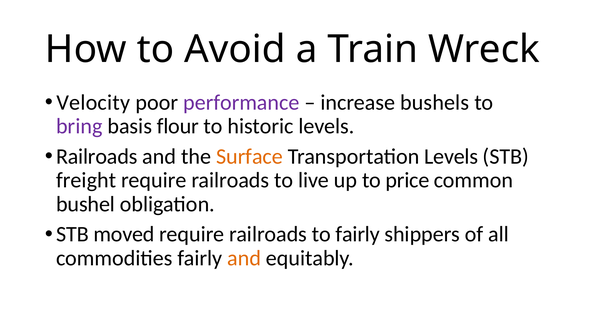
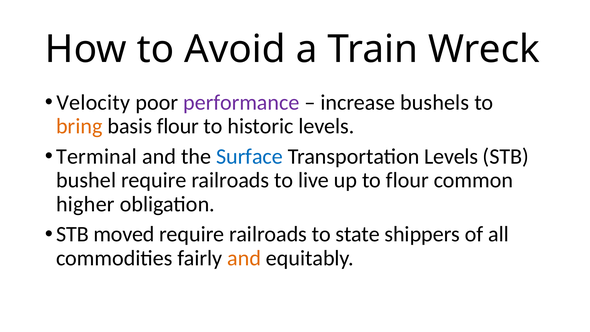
bring colour: purple -> orange (79, 126)
Railroads: Railroads -> Terminal (97, 156)
Surface colour: orange -> blue (249, 156)
freight: freight -> bushel (86, 180)
to price: price -> flour (407, 180)
bushel: bushel -> higher (85, 204)
to fairly: fairly -> state (358, 234)
